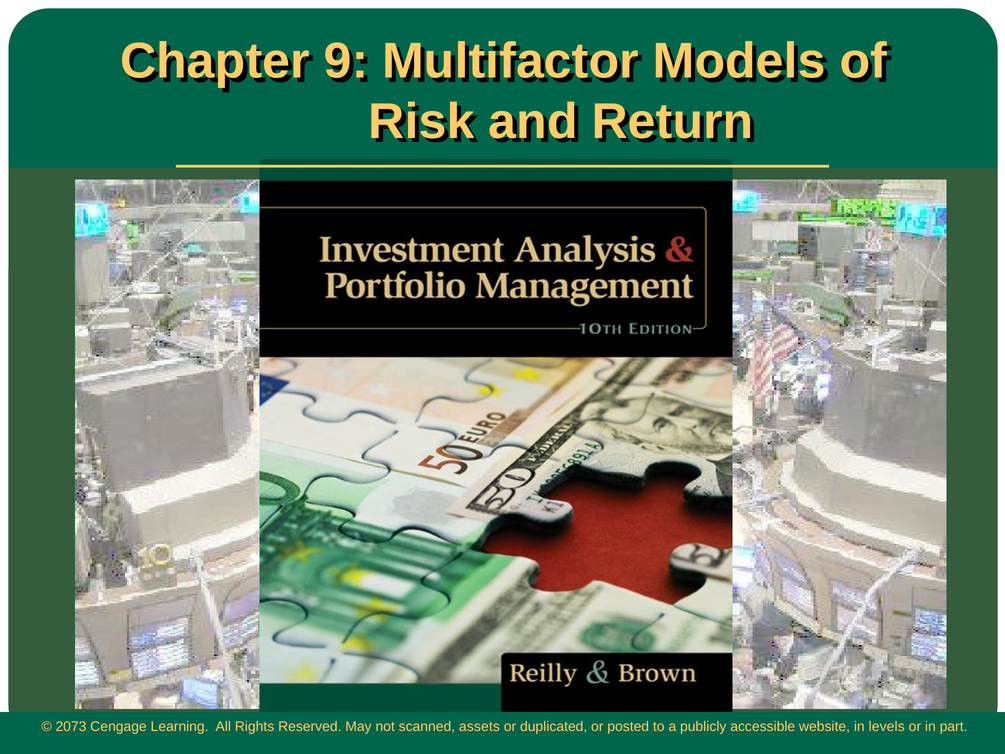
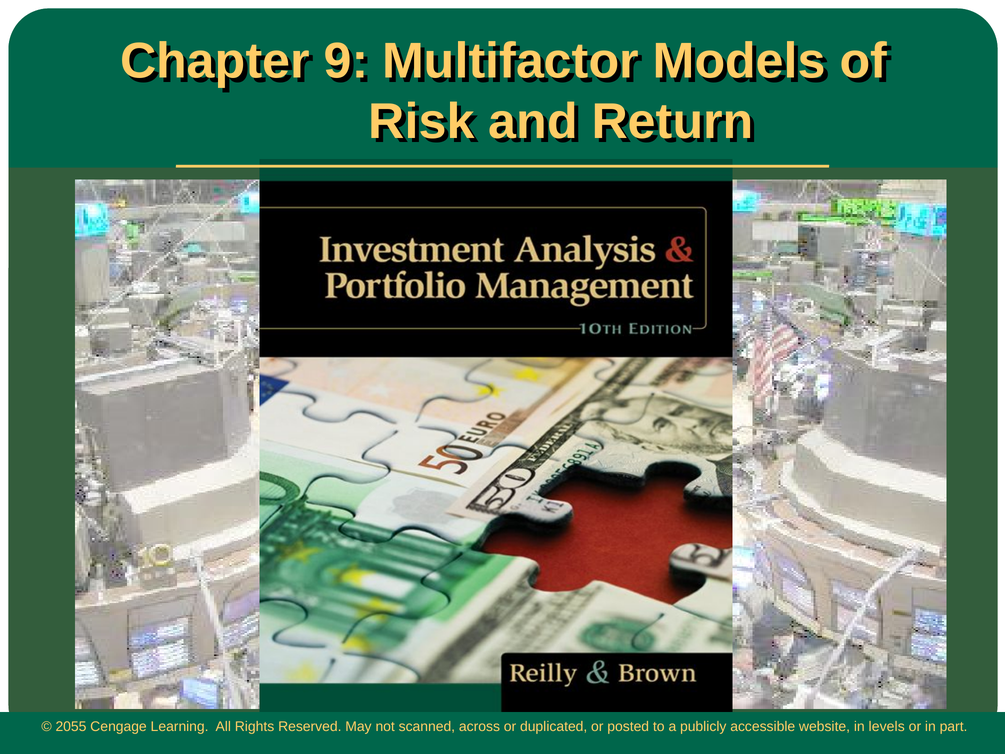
2073: 2073 -> 2055 (71, 726)
assets: assets -> across (479, 726)
